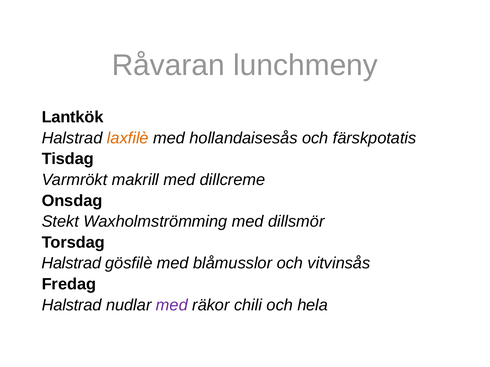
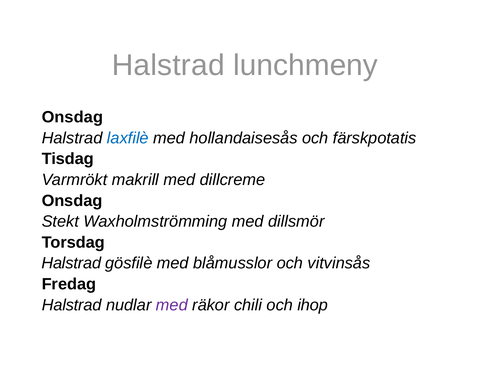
Råvaran: Råvaran -> Halstrad (168, 65)
Lantkök: Lantkök -> Onsdag (72, 117)
laxfilè colour: orange -> blue (128, 138)
hela: hela -> ihop (313, 305)
